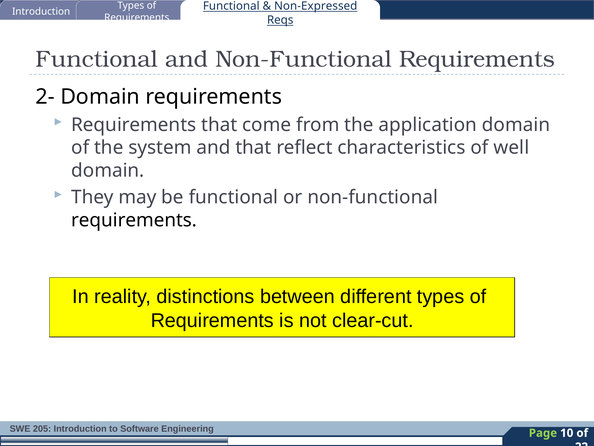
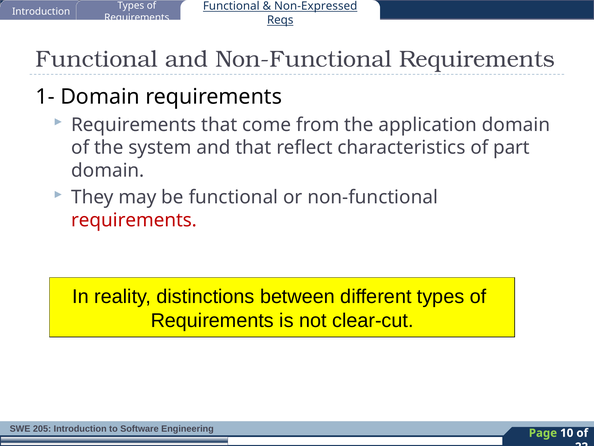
2-: 2- -> 1- (45, 97)
well: well -> part (511, 147)
requirements colour: black -> red (134, 220)
